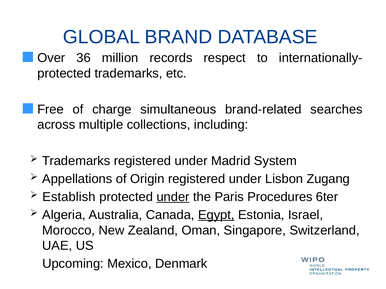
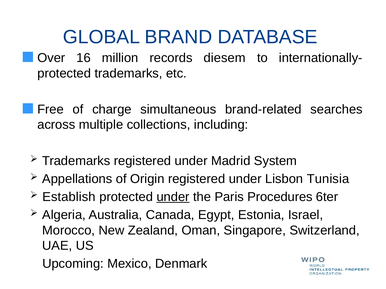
36: 36 -> 16 (84, 58)
respect: respect -> diesem (225, 58)
Zugang: Zugang -> Tunisia (328, 179)
Egypt underline: present -> none (216, 215)
